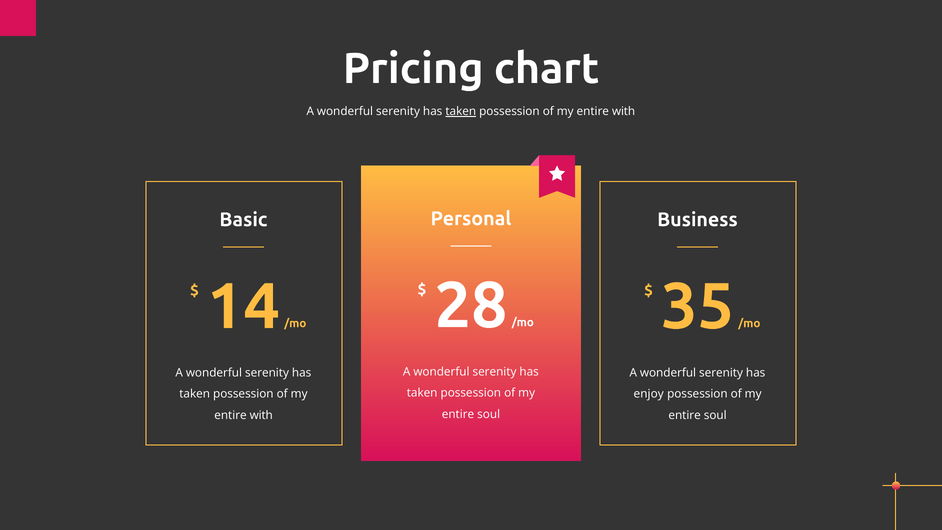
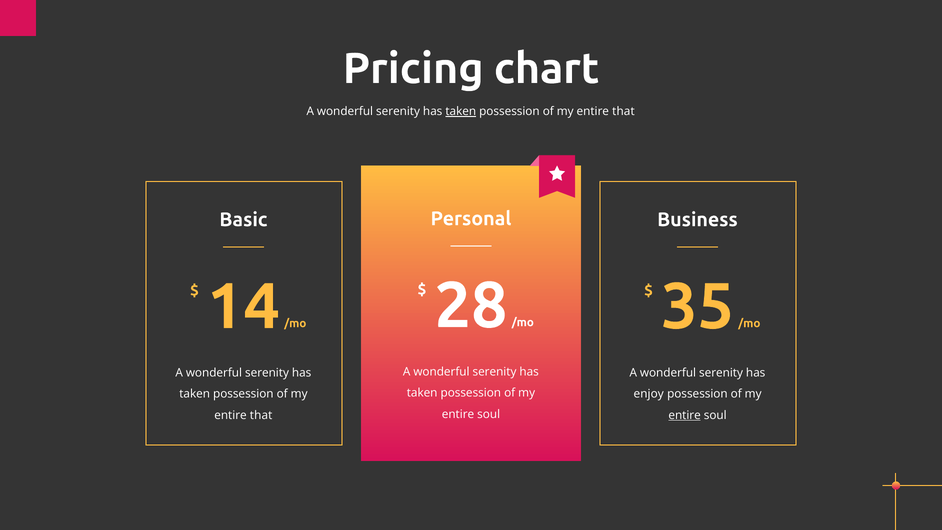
with: with -> that (623, 111)
with: with -> that (261, 415)
entire underline: none -> present (685, 415)
